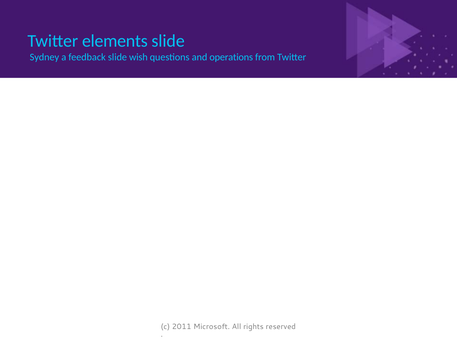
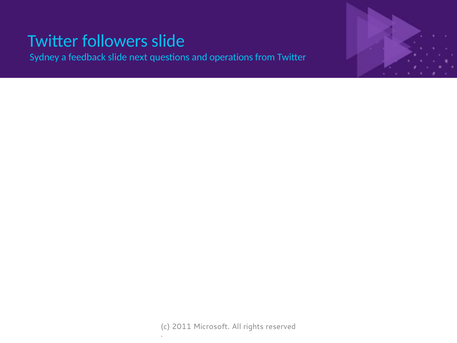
elements: elements -> followers (115, 41)
wish: wish -> next (138, 57)
